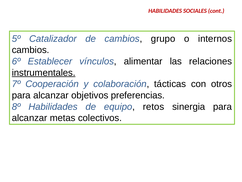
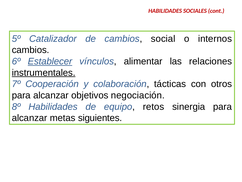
grupo: grupo -> social (163, 39)
Establecer underline: none -> present (50, 61)
preferencias: preferencias -> negociación (138, 95)
colectivos: colectivos -> siguientes (100, 118)
